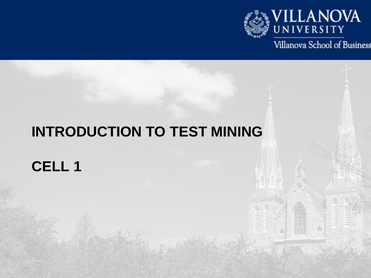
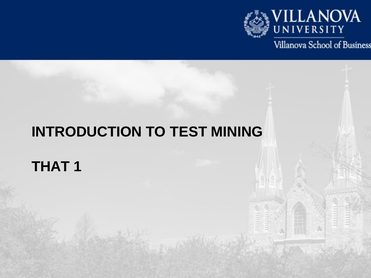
CELL: CELL -> THAT (51, 167)
